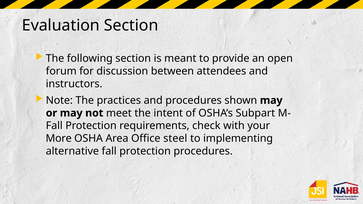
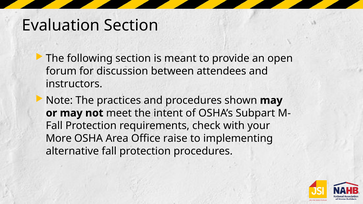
steel: steel -> raise (175, 139)
